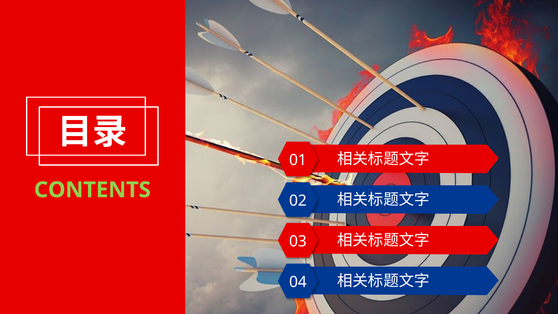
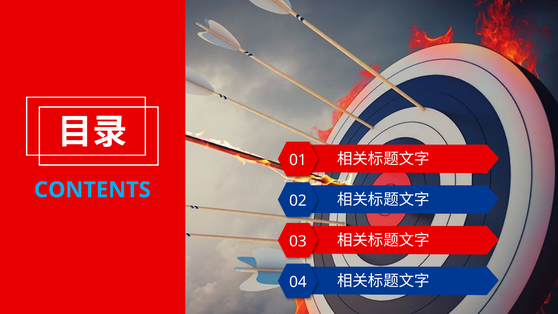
CONTENTS colour: light green -> light blue (92, 190)
